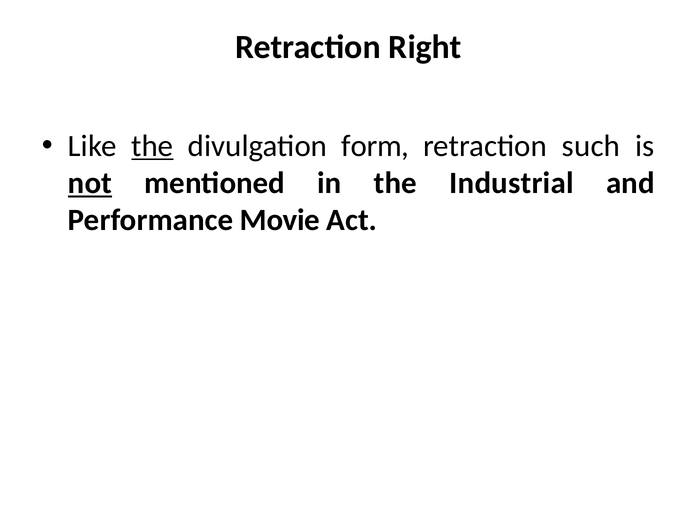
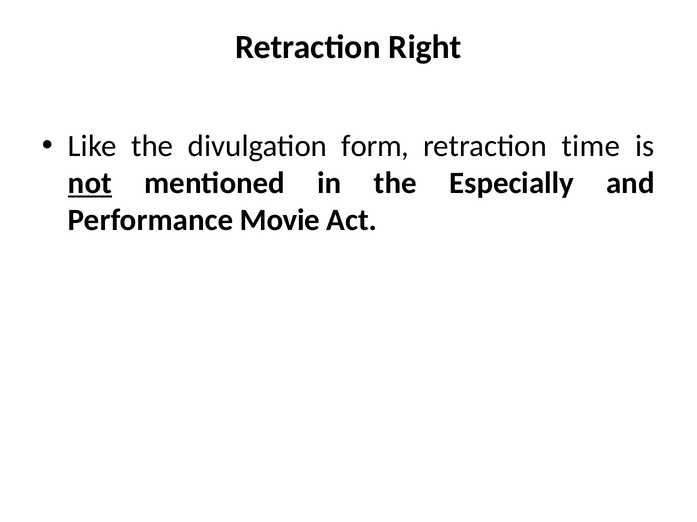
the underline: present -> none (152, 146)
such: such -> time (591, 146)
Industrial: Industrial -> Especially (512, 183)
